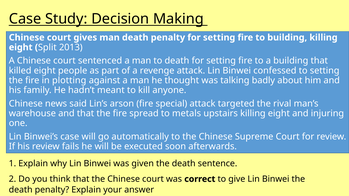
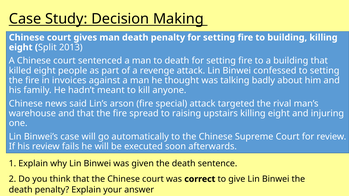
plotting: plotting -> invoices (69, 80)
metals: metals -> raising (187, 114)
